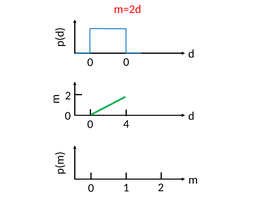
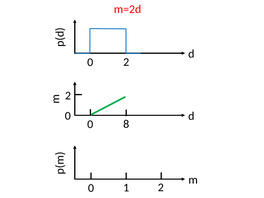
0: 0 -> 2 (126, 62)
4: 4 -> 8 (126, 124)
